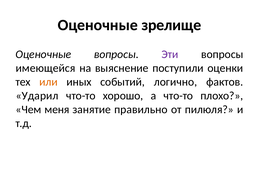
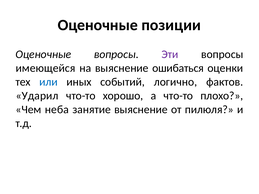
зрелище: зрелище -> позиции (171, 25)
поступили: поступили -> ошибаться (178, 68)
или colour: orange -> blue (48, 82)
меня: меня -> неба (57, 110)
занятие правильно: правильно -> выяснение (141, 110)
